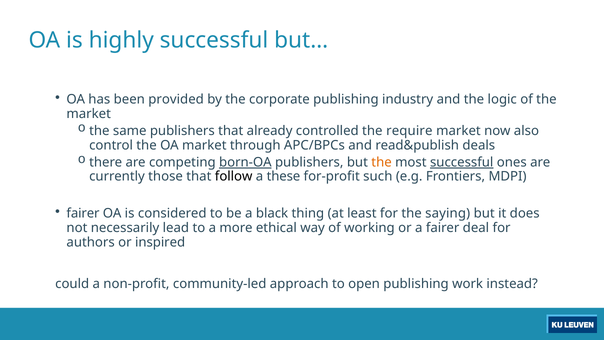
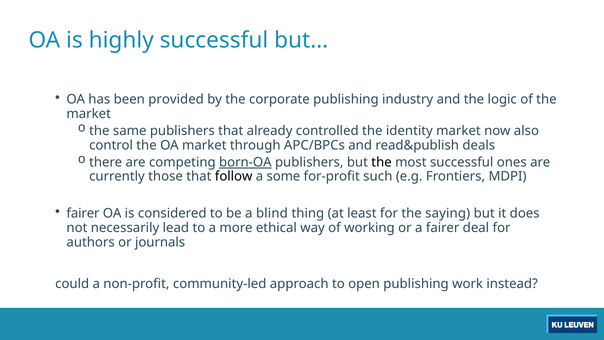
require: require -> identity (409, 131)
the colour: orange -> black (382, 162)
successful underline: present -> none (462, 162)
these: these -> some (283, 176)
black: black -> blind (272, 213)
inspired: inspired -> journals (160, 242)
